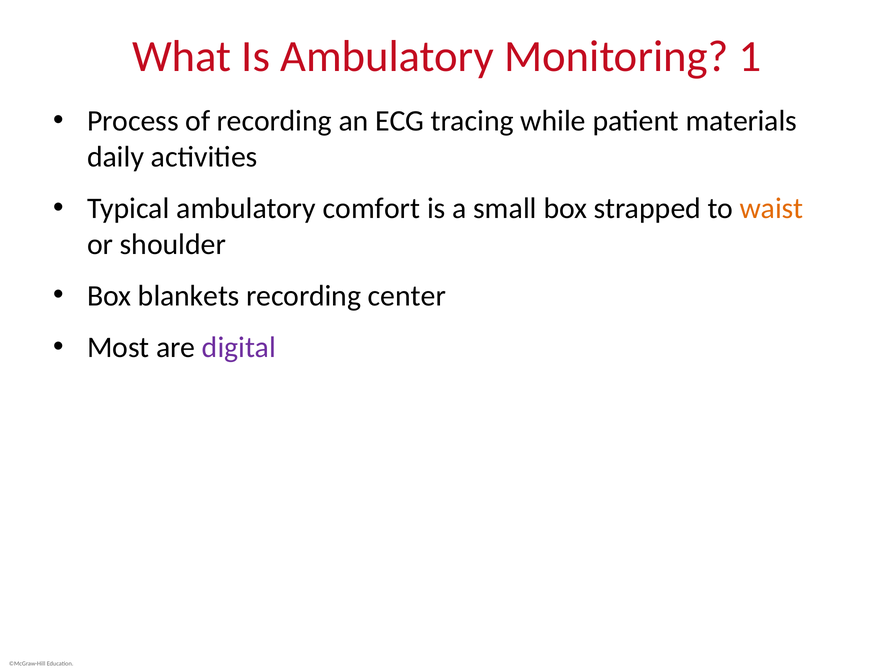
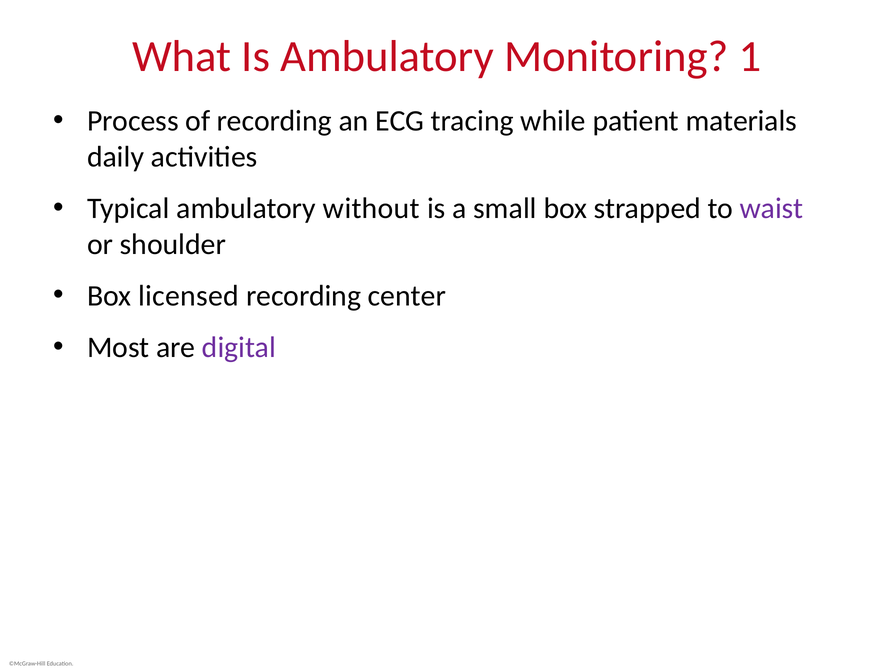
comfort: comfort -> without (371, 209)
waist colour: orange -> purple (772, 209)
blankets: blankets -> licensed (189, 296)
